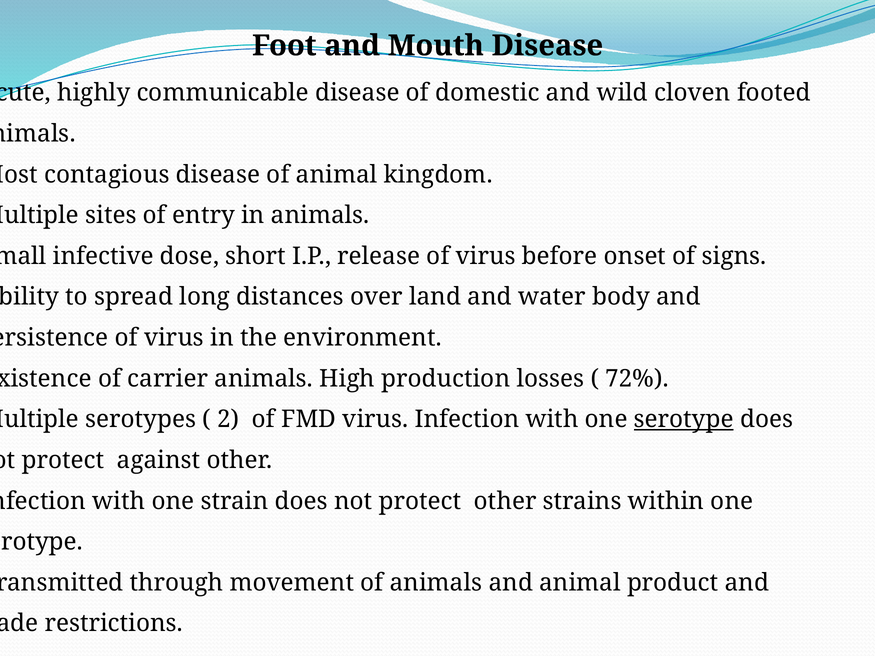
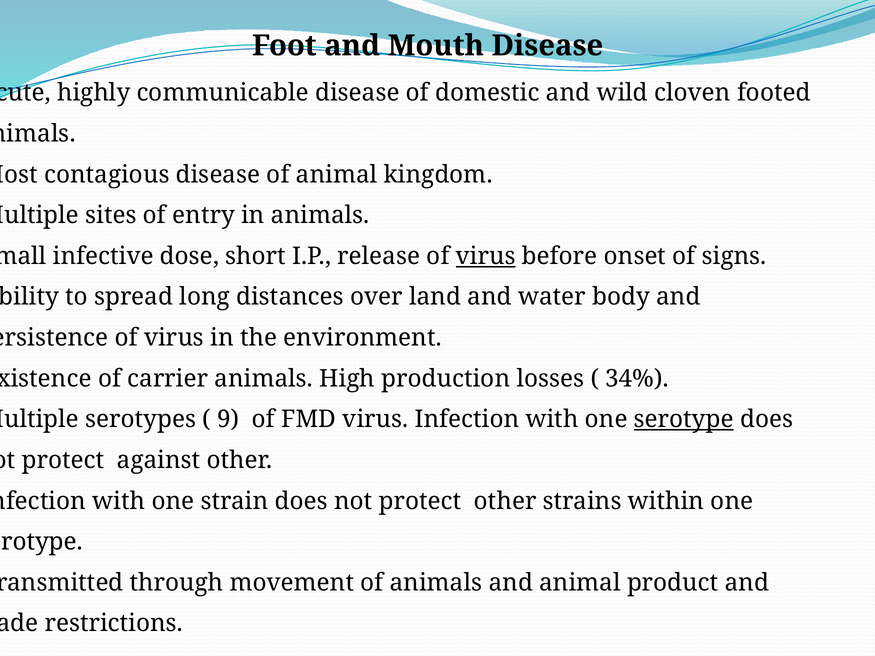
virus underline: none -> present (486, 256)
72%: 72% -> 34% (637, 379)
2: 2 -> 9 (228, 420)
